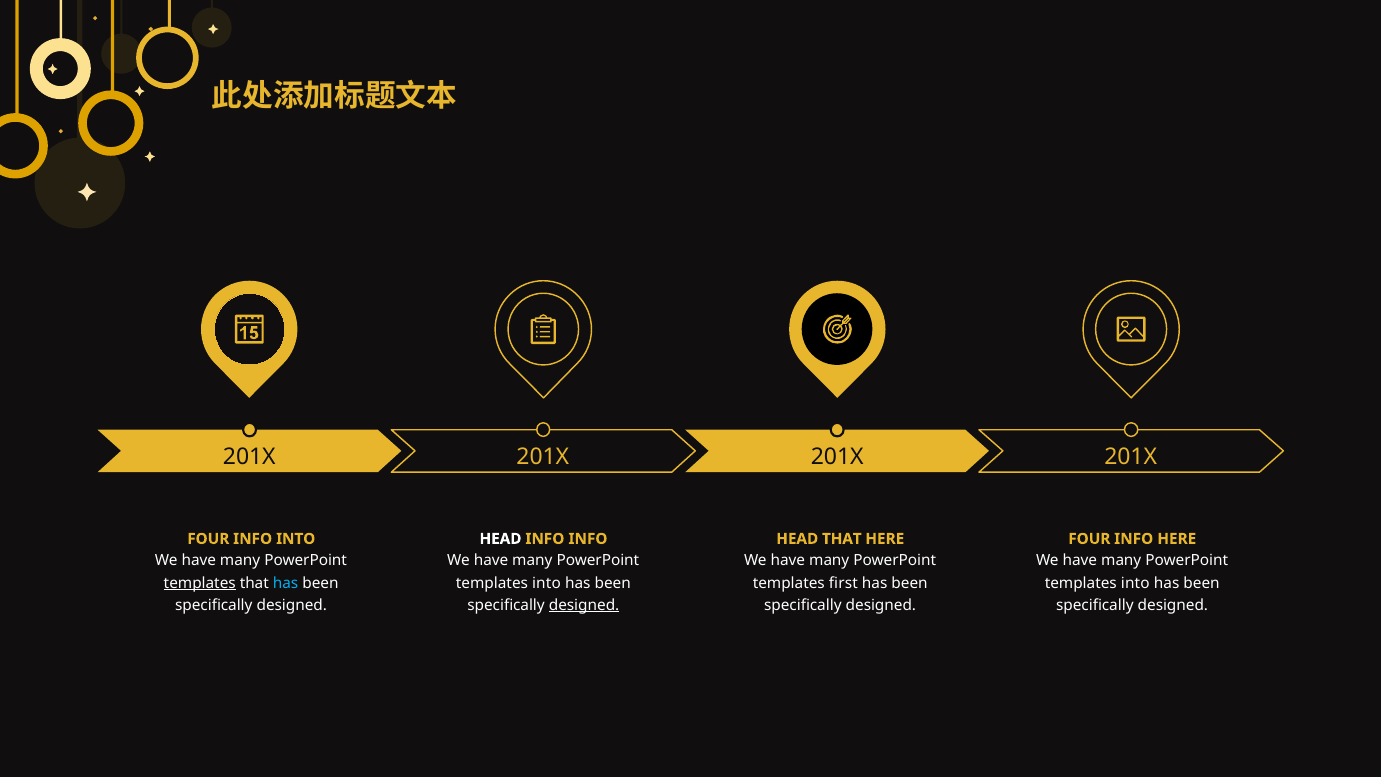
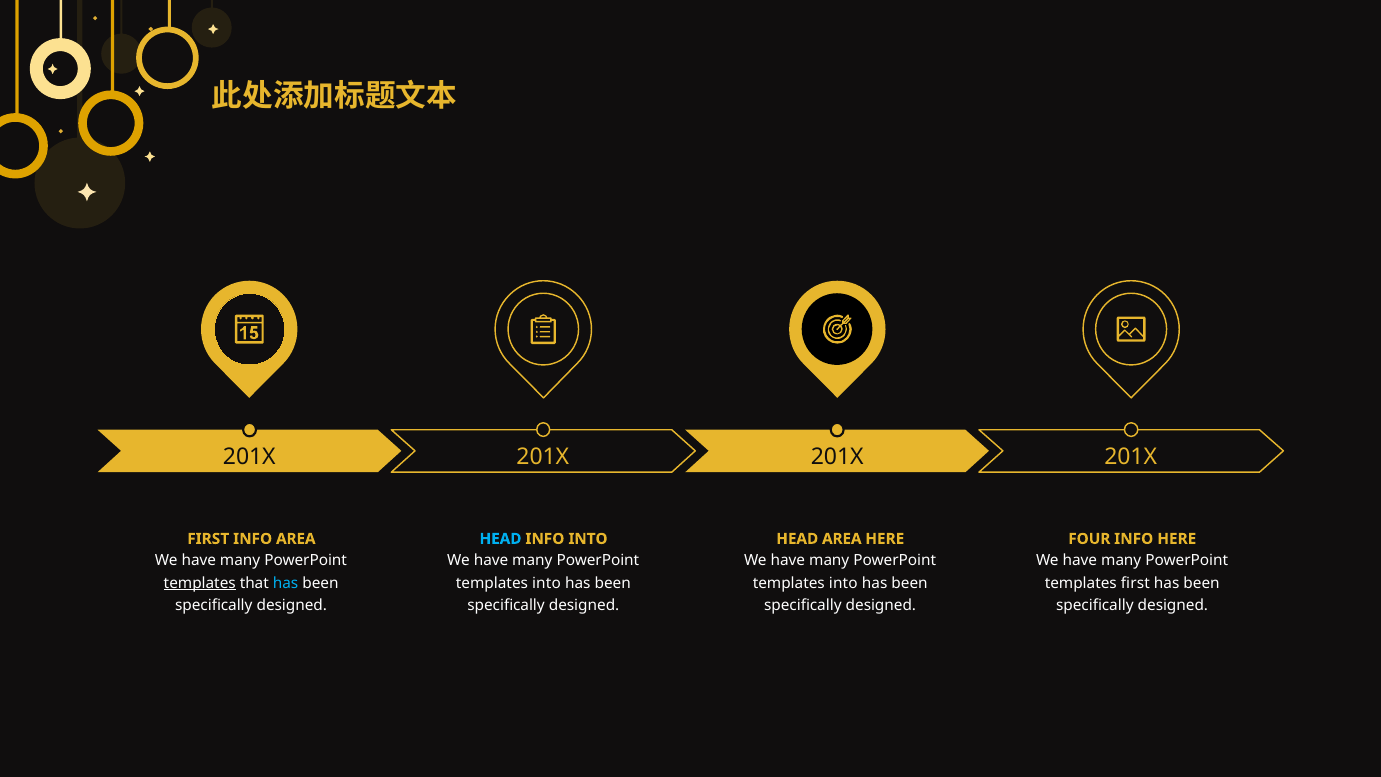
FOUR: FOUR -> FIRST (208, 539)
INFO INTO: INTO -> AREA (296, 539)
HEAD colour: white -> light blue (500, 539)
INFO INFO: INFO -> INTO (588, 539)
HEAD THAT: THAT -> AREA (842, 539)
first: first -> into (843, 583)
into: into -> first (1135, 583)
designed underline: present -> none (584, 605)
